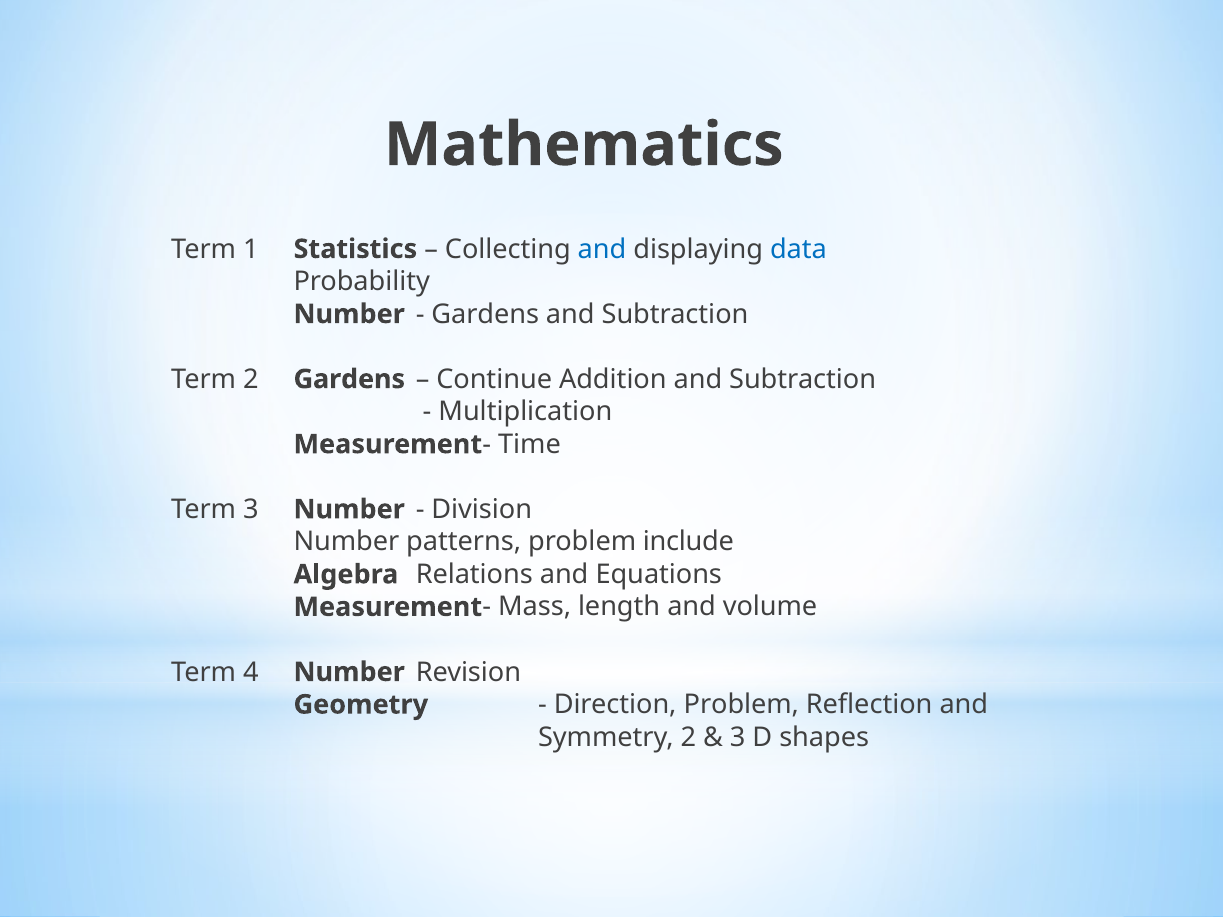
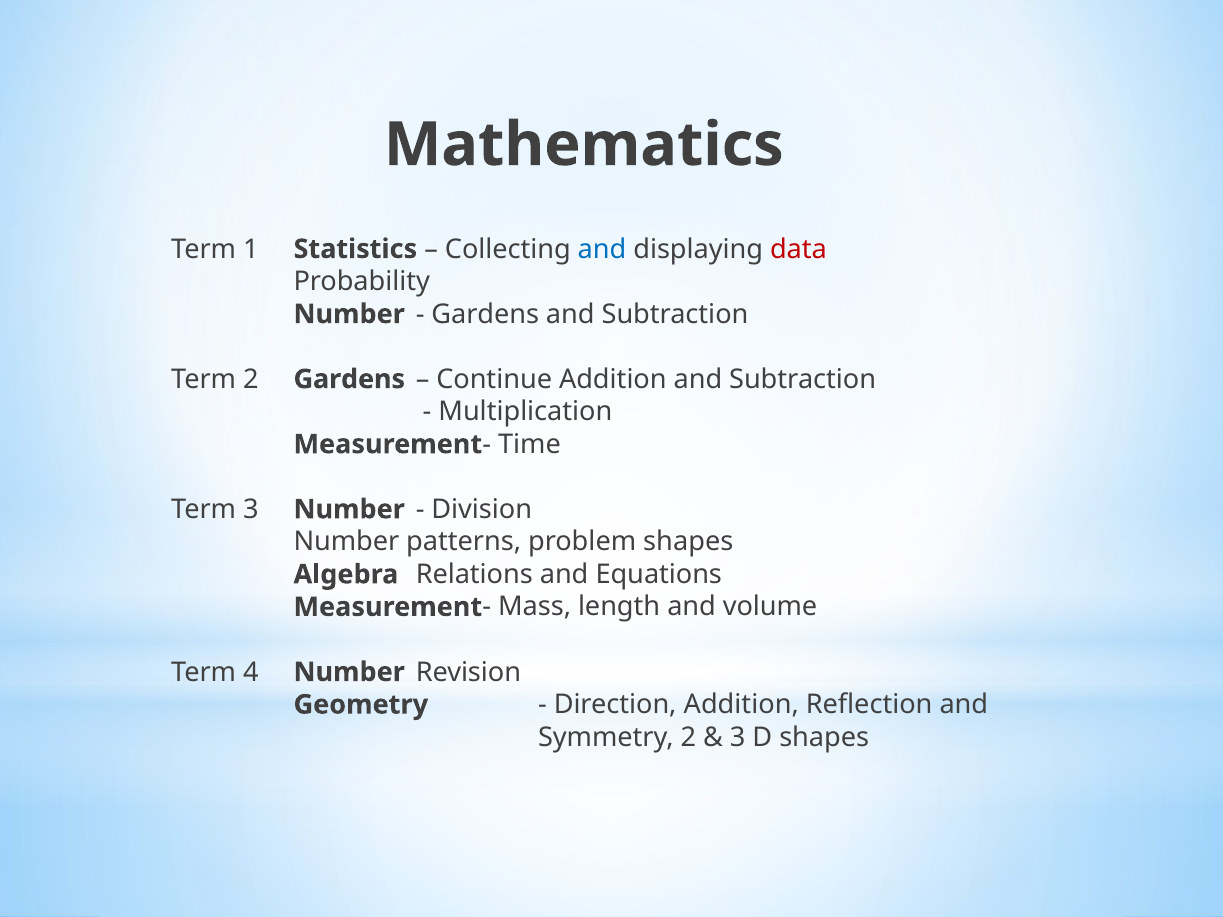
data colour: blue -> red (798, 249)
problem include: include -> shapes (688, 542)
Direction Problem: Problem -> Addition (741, 705)
